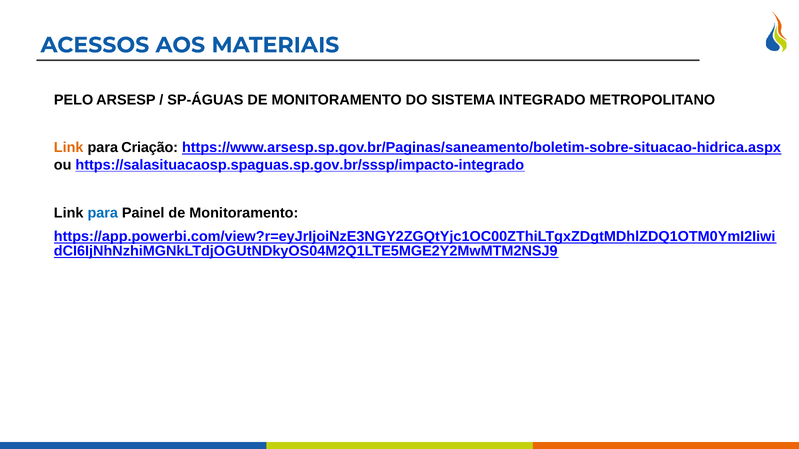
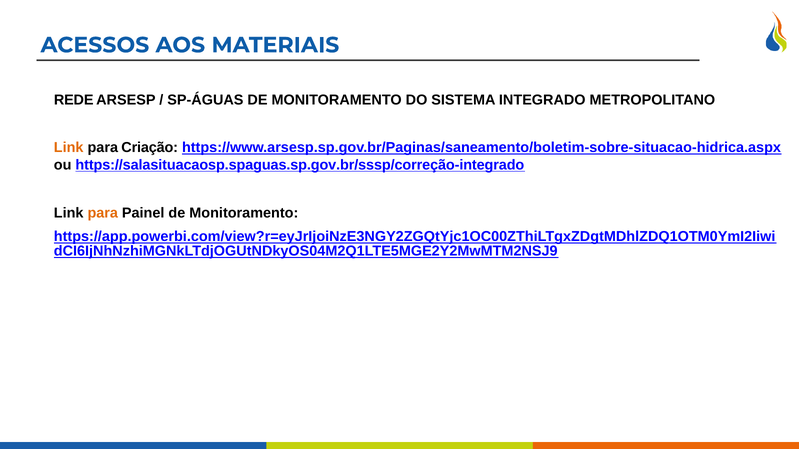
PELO: PELO -> REDE (74, 100)
https://salasituacaosp.spaguas.sp.gov.br/sssp/impacto-integrado: https://salasituacaosp.spaguas.sp.gov.br/sssp/impacto-integrado -> https://salasituacaosp.spaguas.sp.gov.br/sssp/correção-integrado (300, 165)
para colour: blue -> orange (103, 213)
